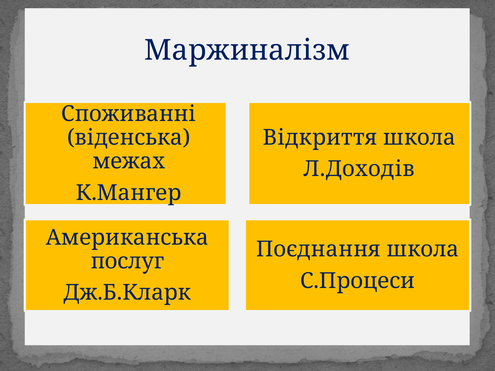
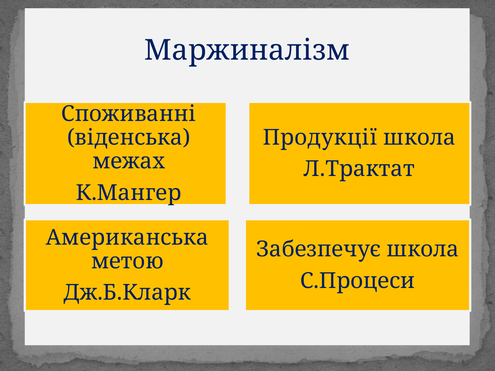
Відкриття: Відкриття -> Продукції (320, 138)
Л.Доходів: Л.Доходів -> Л.Трактат (359, 169)
Поєднання: Поєднання -> Забезпечує (318, 250)
послуг: послуг -> метою (127, 261)
